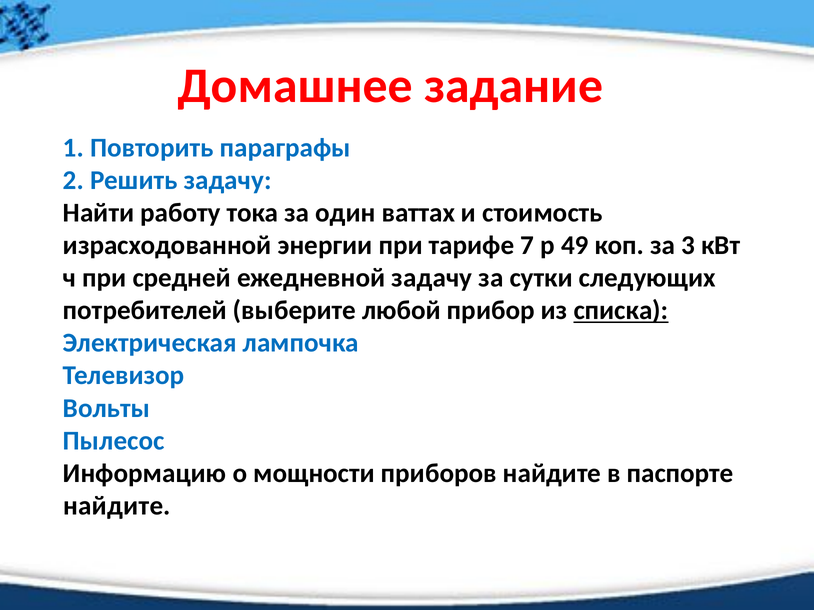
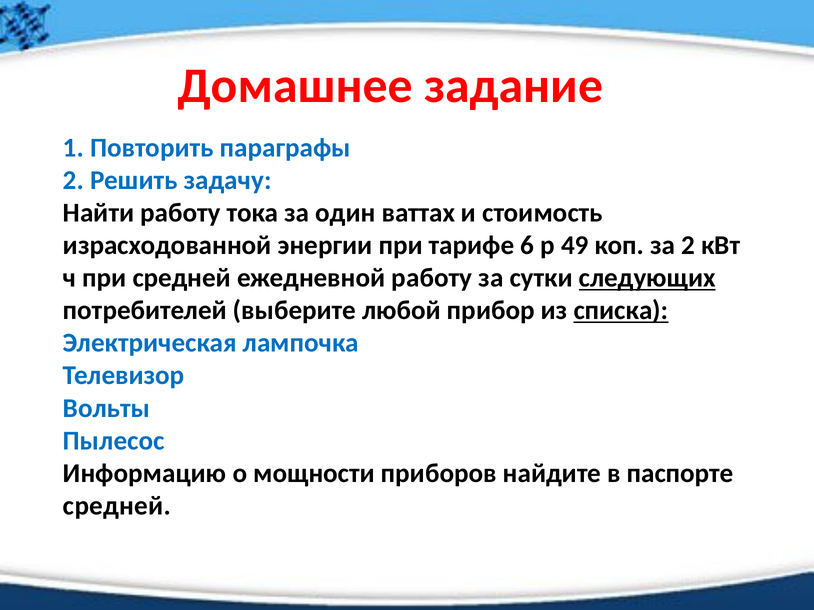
7: 7 -> 6 (527, 246)
за 3: 3 -> 2 (688, 246)
ежедневной задачу: задачу -> работу (432, 278)
следующих underline: none -> present (647, 278)
найдите: найдите -> средней (117, 506)
